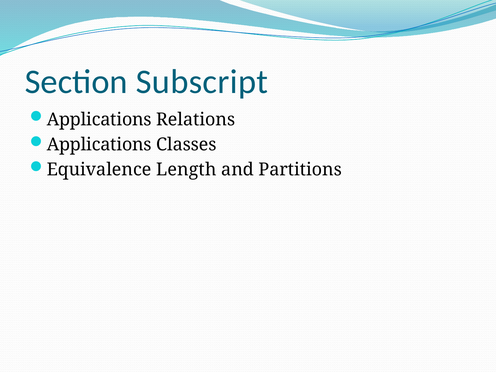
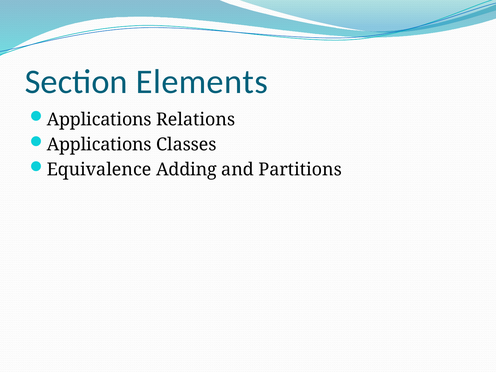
Subscript: Subscript -> Elements (202, 82)
Length: Length -> Adding (186, 170)
